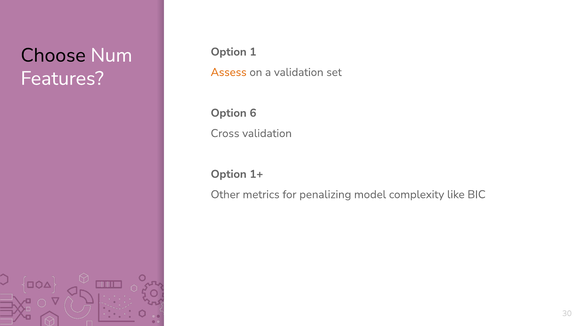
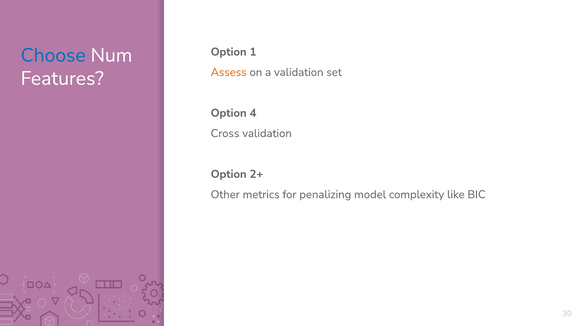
Choose colour: black -> blue (53, 55)
6: 6 -> 4 (253, 113)
1+: 1+ -> 2+ (256, 174)
